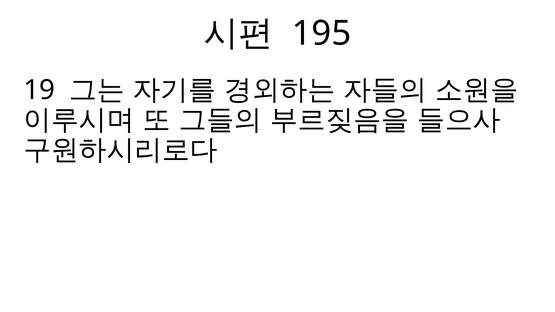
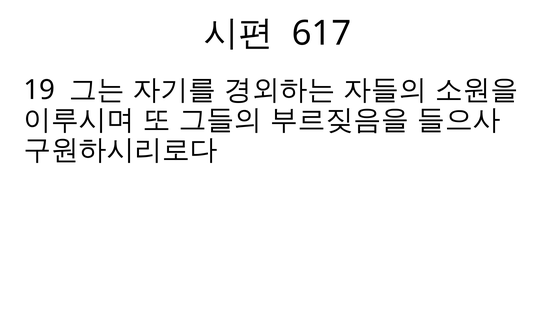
195: 195 -> 617 (322, 33)
